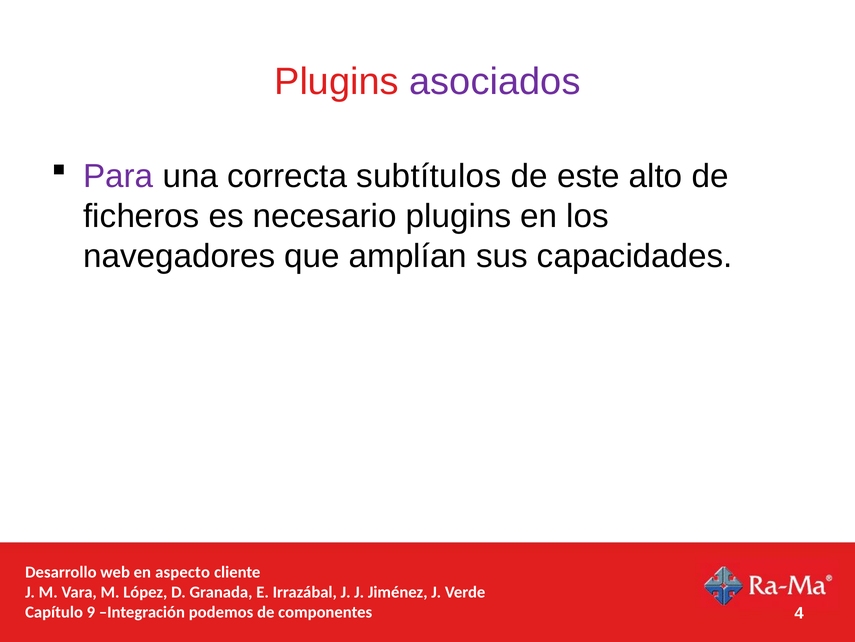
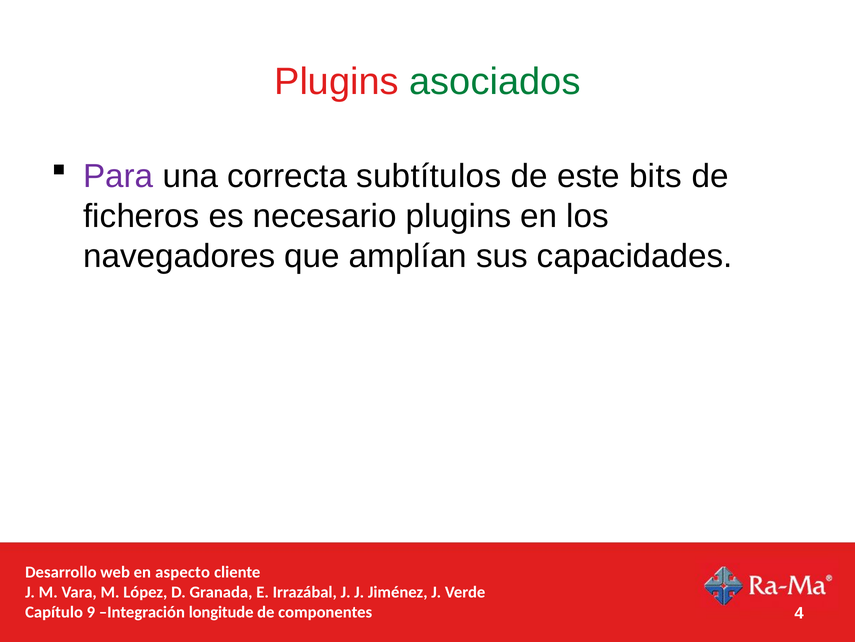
asociados colour: purple -> green (495, 82)
alto: alto -> bits (656, 176)
podemos: podemos -> longitude (221, 612)
